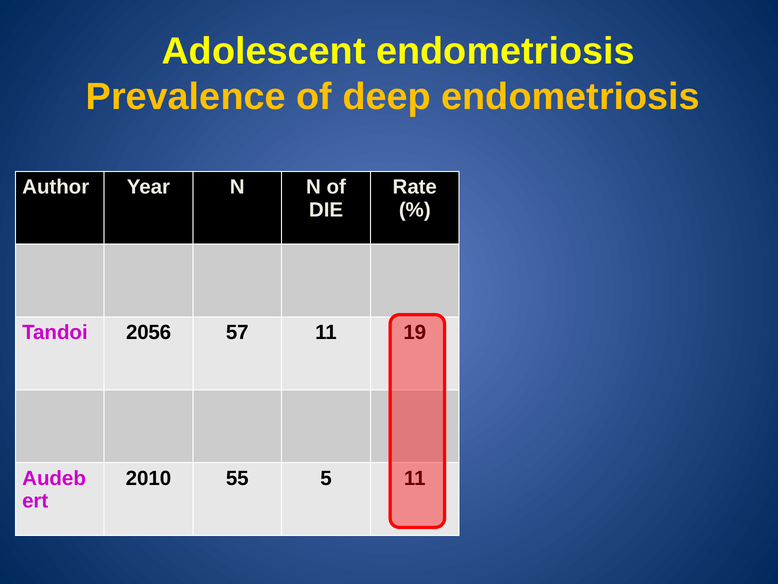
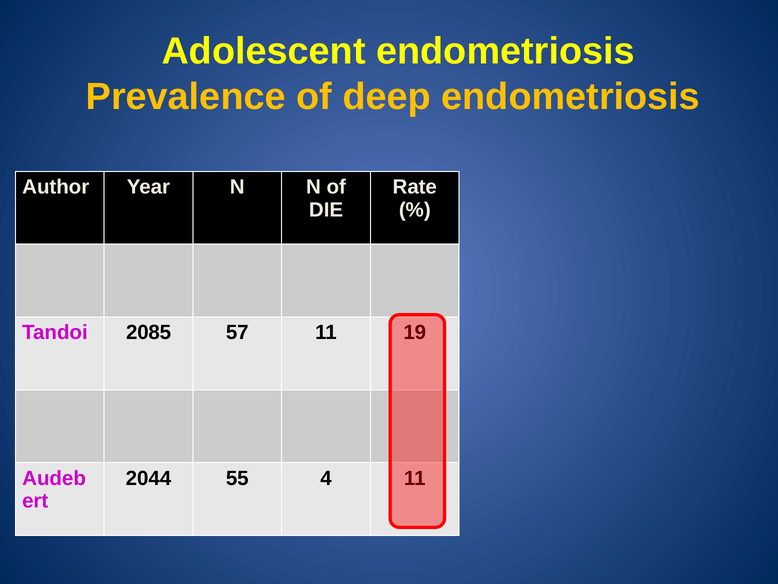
2056: 2056 -> 2085 (149, 332)
2010: 2010 -> 2044 (148, 478)
5: 5 -> 4 (326, 478)
